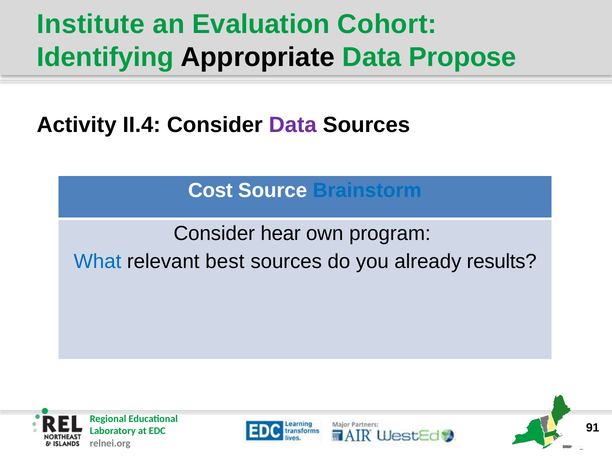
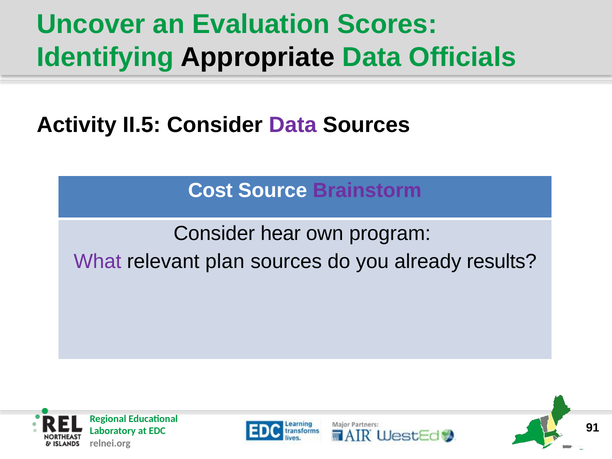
Institute: Institute -> Uncover (91, 24)
Cohort: Cohort -> Scores (387, 24)
Propose: Propose -> Officials (463, 57)
II.4: II.4 -> II.5 (142, 125)
Brainstorm colour: blue -> purple (367, 191)
What colour: blue -> purple (97, 261)
best: best -> plan (225, 261)
